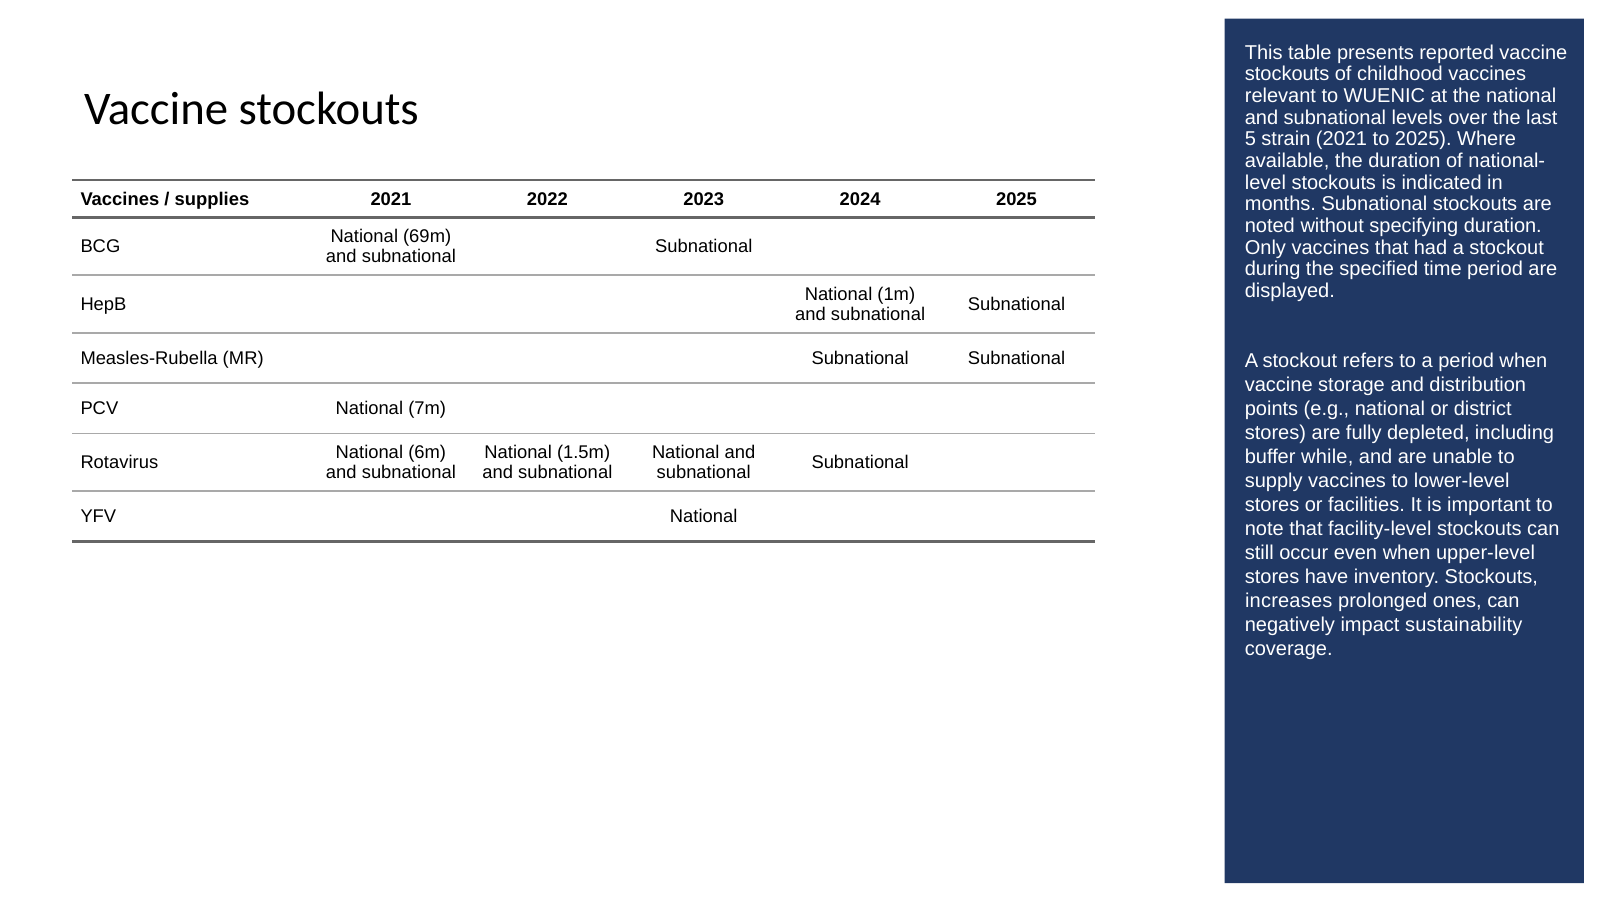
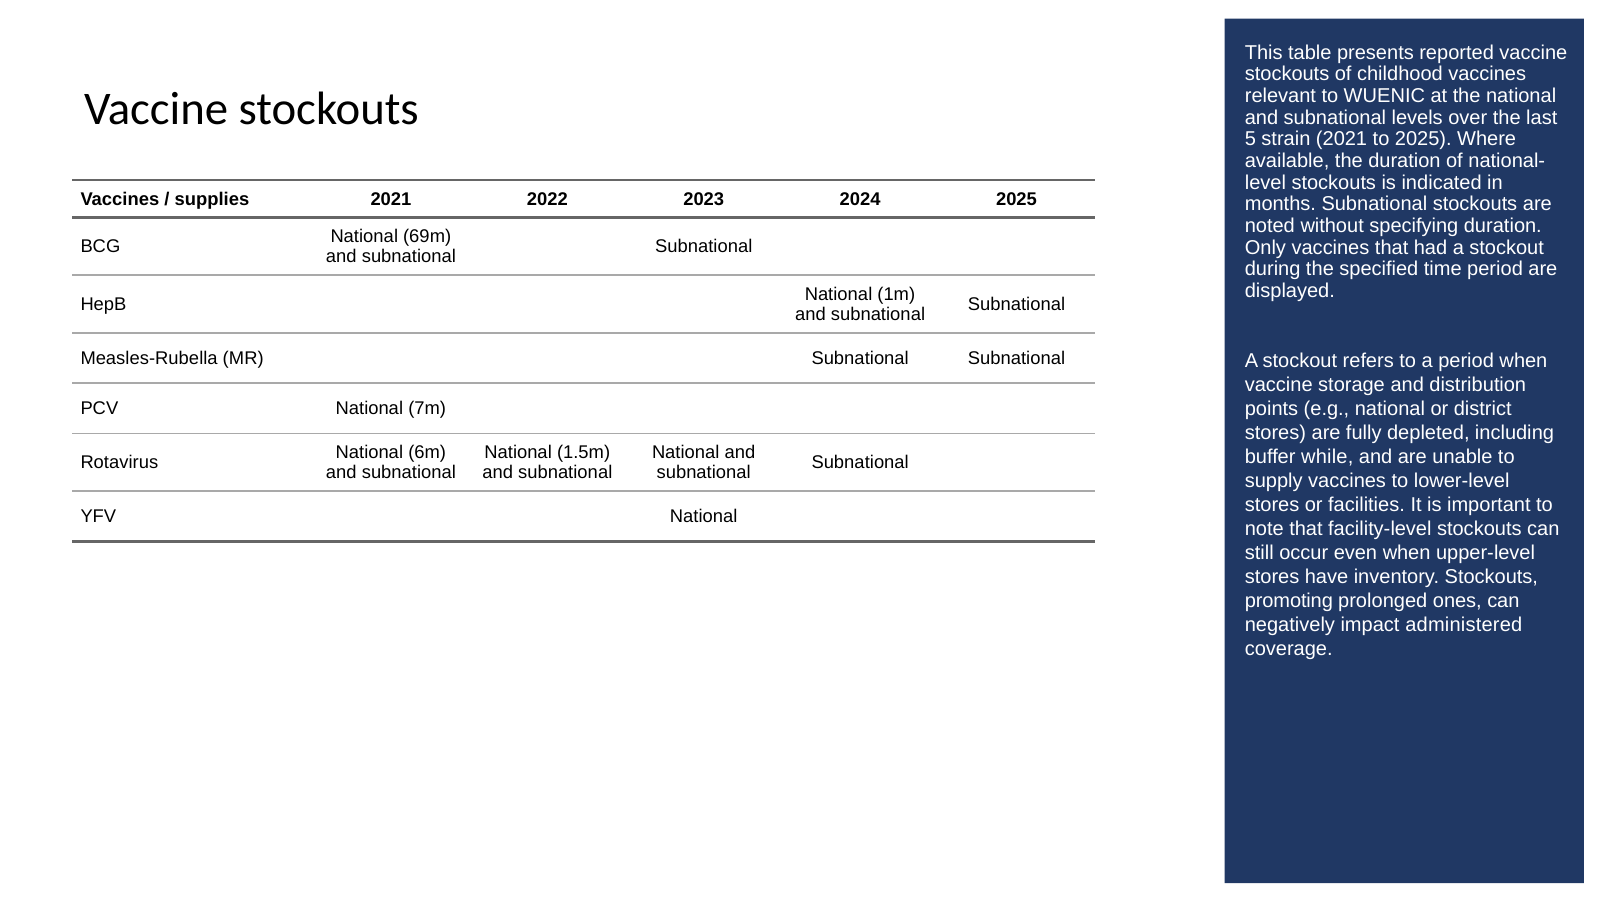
increases: increases -> promoting (1289, 601)
sustainability: sustainability -> administered (1464, 625)
